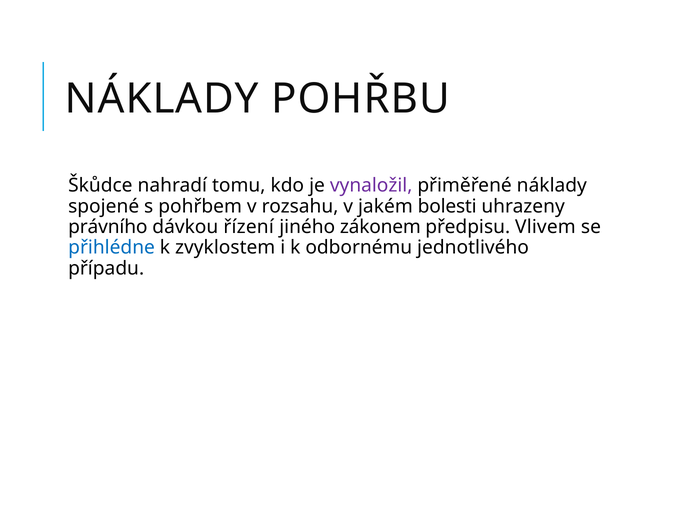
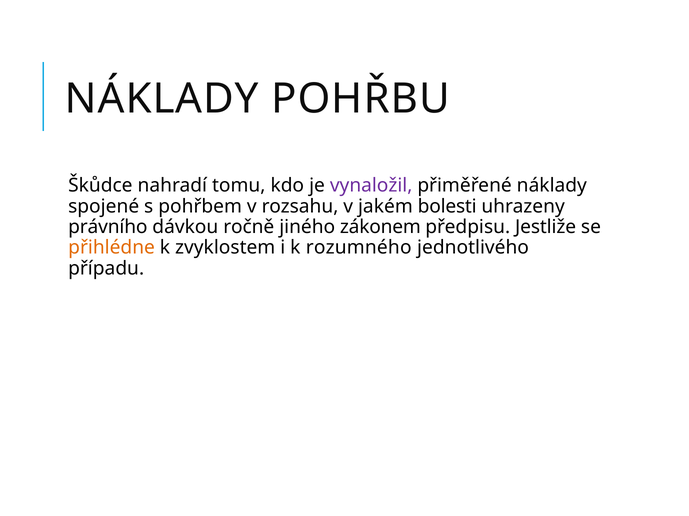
řízení: řízení -> ročně (249, 227)
Vlivem: Vlivem -> Jestliže (546, 227)
přihlédne colour: blue -> orange (112, 248)
odbornému: odbornému -> rozumného (359, 248)
